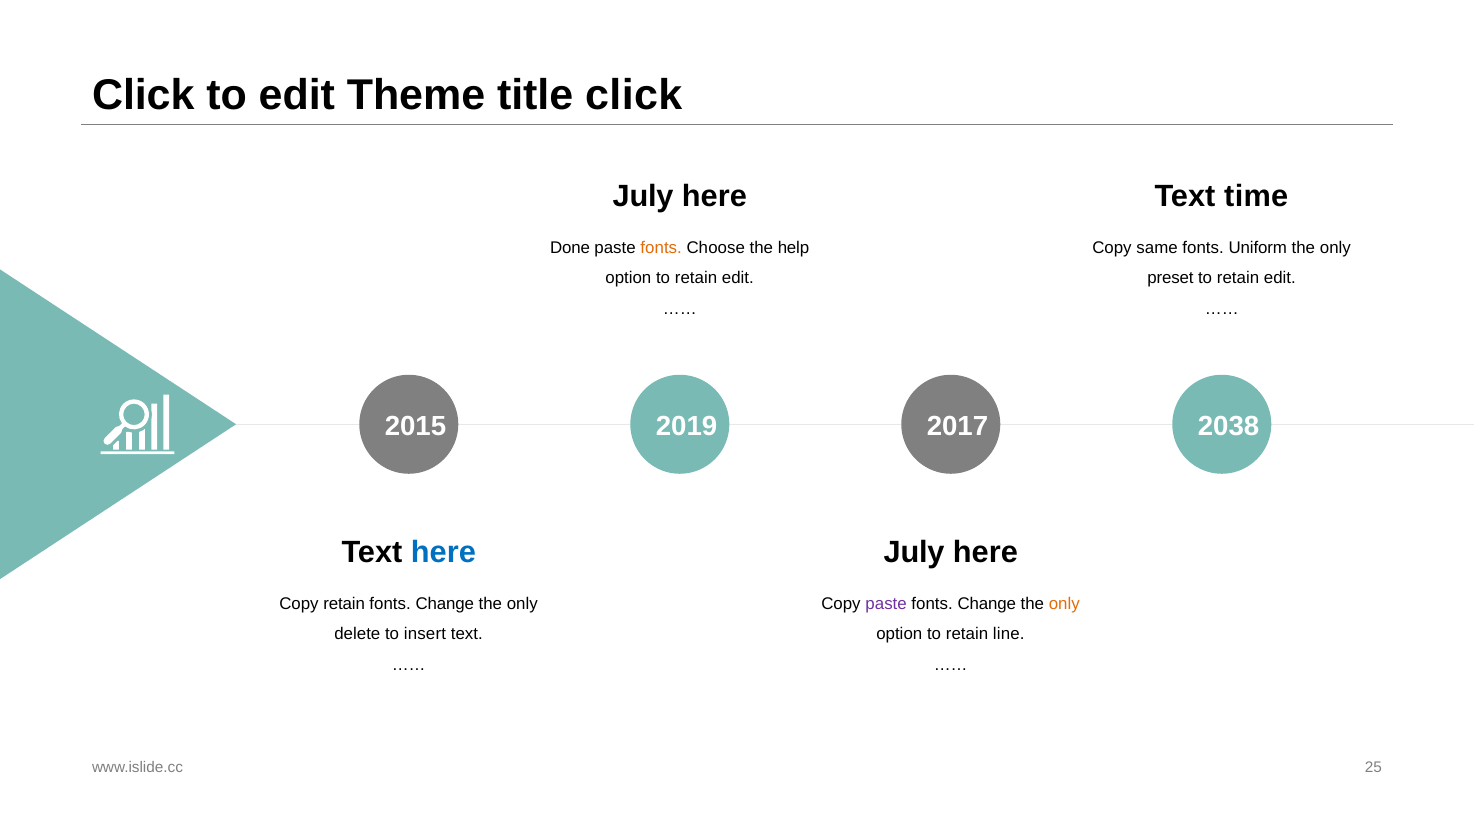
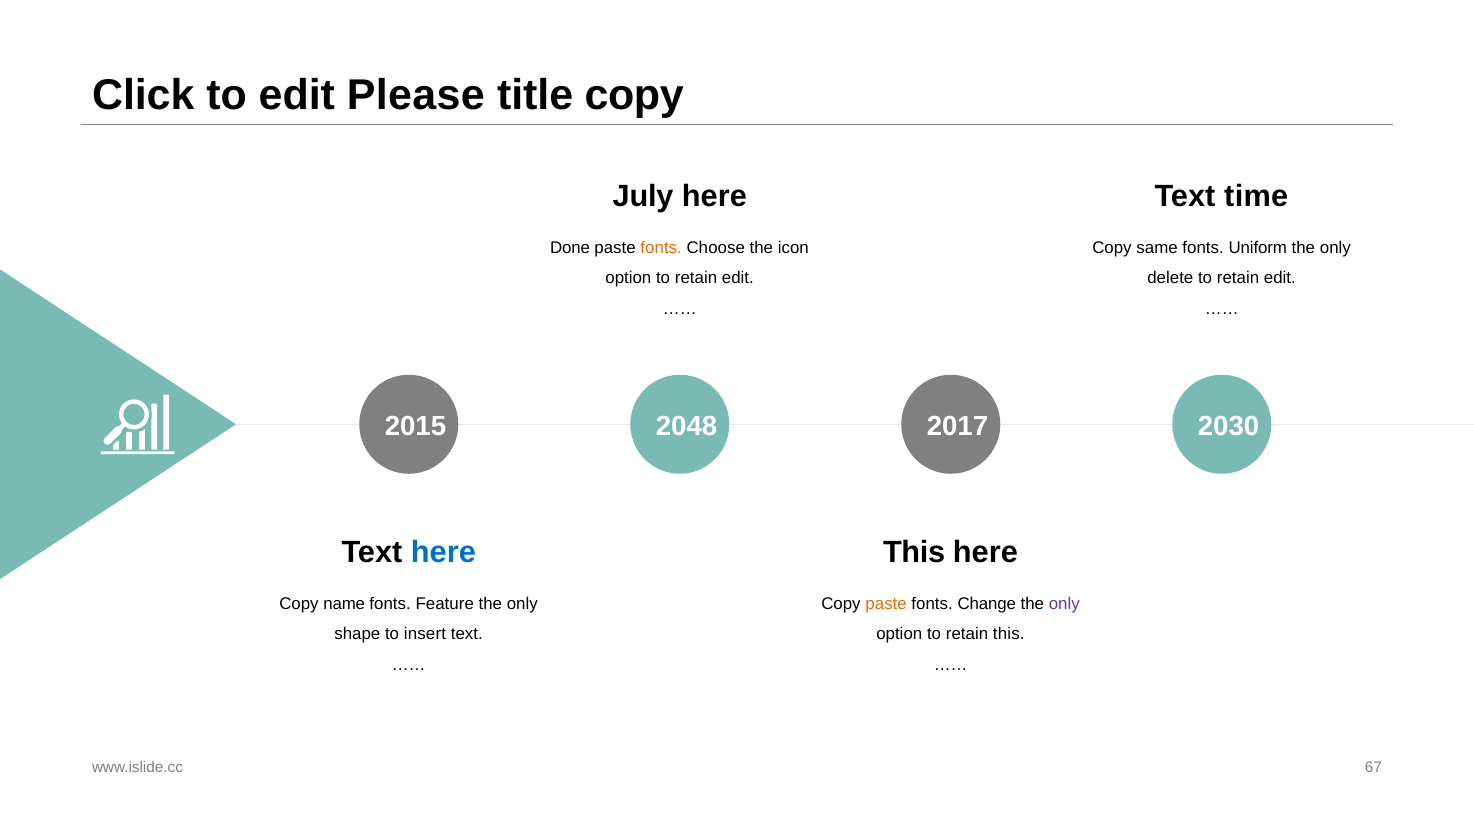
Theme: Theme -> Please (416, 95)
title click: click -> copy (634, 95)
help: help -> icon (793, 248)
preset: preset -> delete (1170, 278)
2019: 2019 -> 2048 (687, 426)
2038: 2038 -> 2030 (1229, 426)
July: July -> This (914, 552)
Copy retain: retain -> name (344, 604)
Change: Change -> Feature (445, 604)
paste colour: purple -> orange (886, 604)
only colour: orange -> purple (1064, 604)
delete: delete -> shape (357, 634)
retain line: line -> this (1009, 634)
25: 25 -> 67 (1373, 768)
